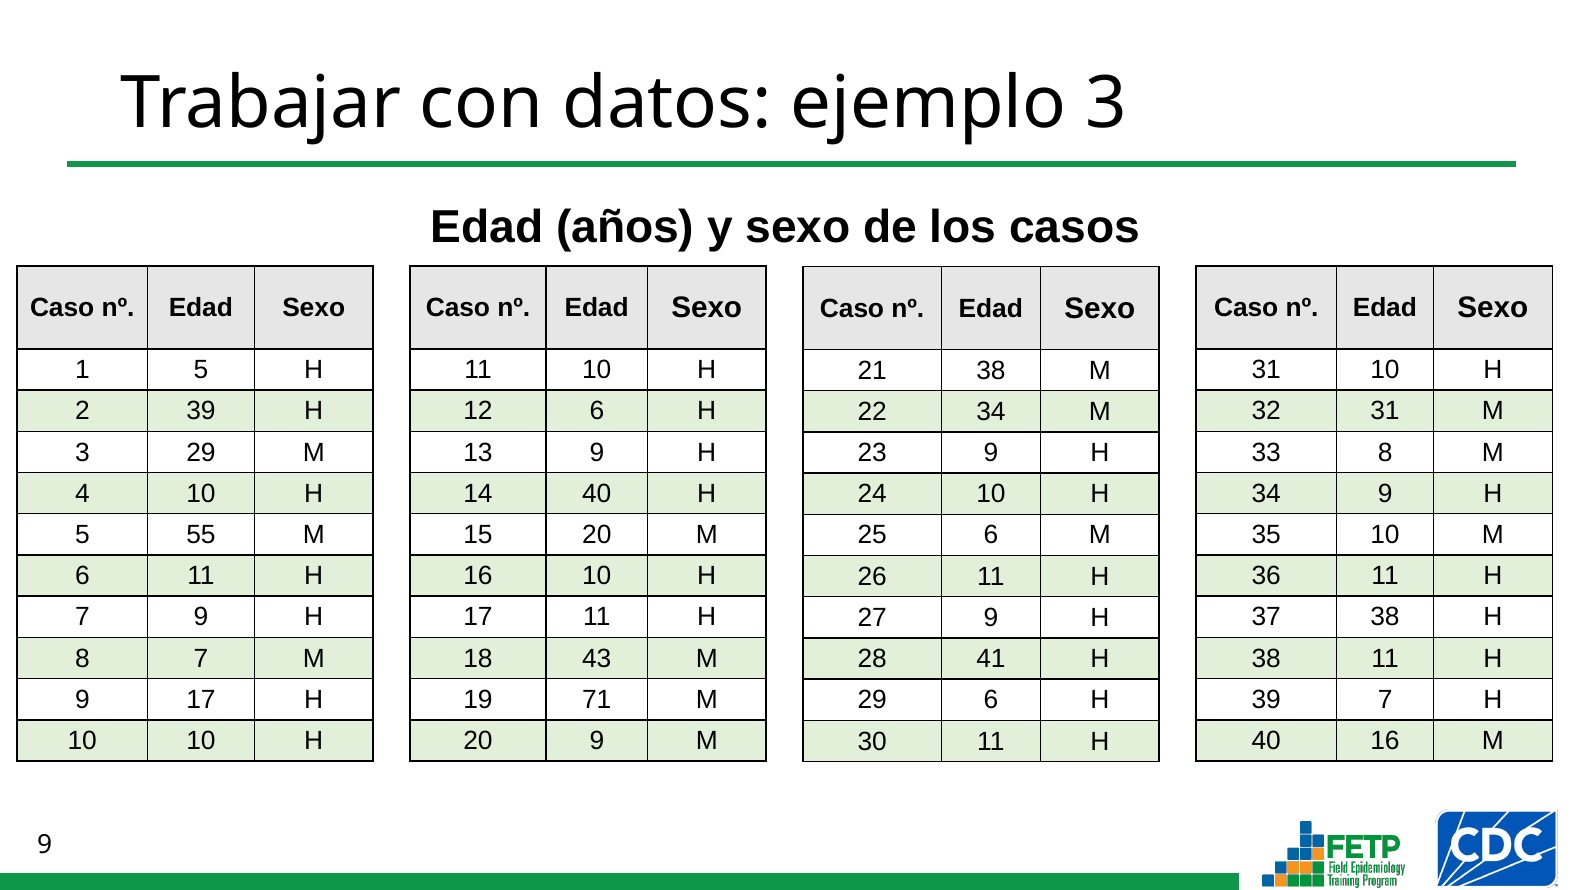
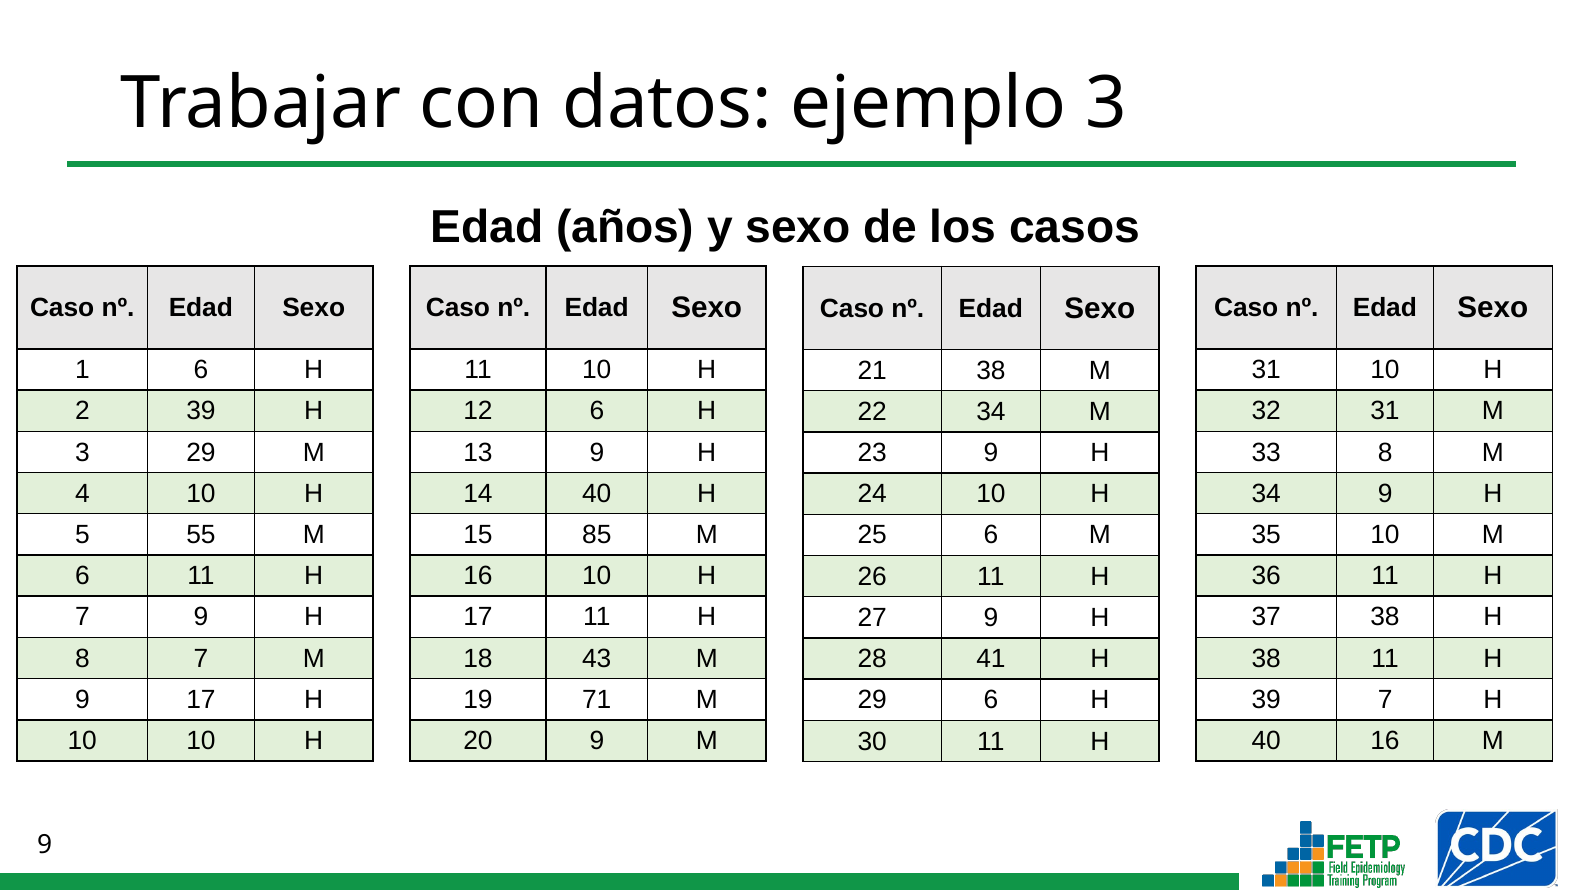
1 5: 5 -> 6 (201, 370)
15 20: 20 -> 85 (597, 535)
